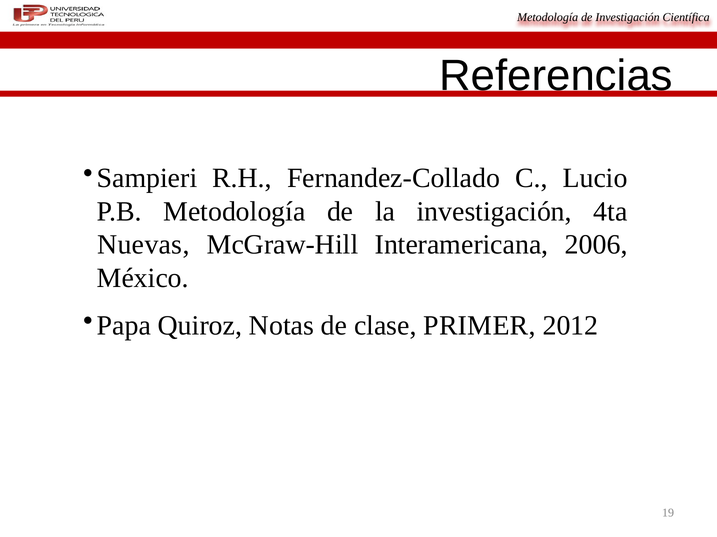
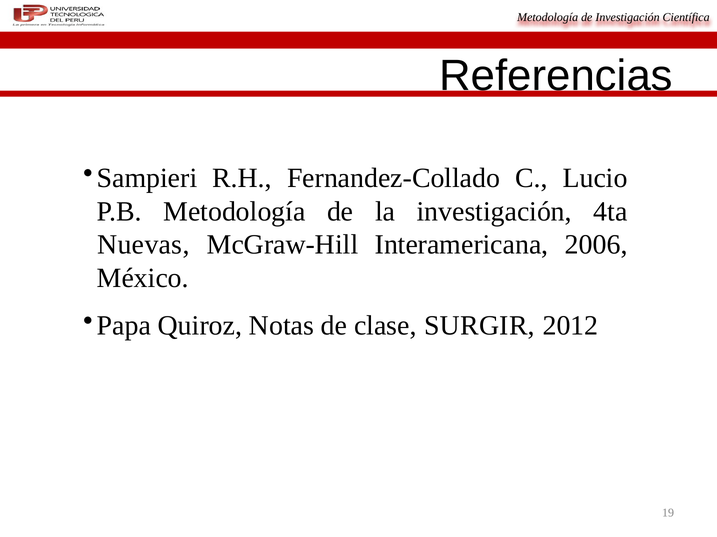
PRIMER: PRIMER -> SURGIR (479, 326)
